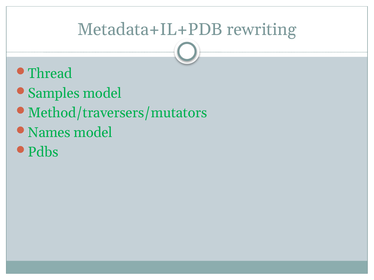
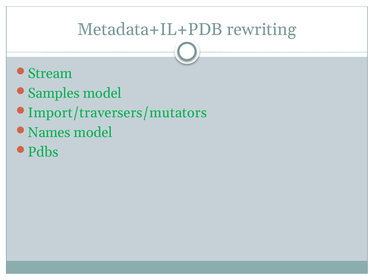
Thread: Thread -> Stream (50, 74)
Method/traversers/mutators: Method/traversers/mutators -> Import/traversers/mutators (117, 113)
